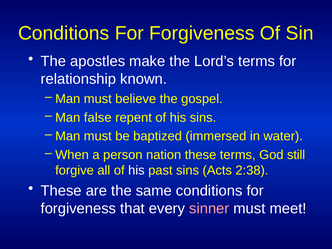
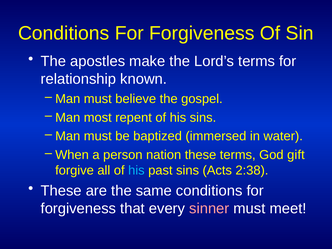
false: false -> most (98, 117)
still: still -> gift (296, 155)
his colour: white -> light blue (136, 170)
